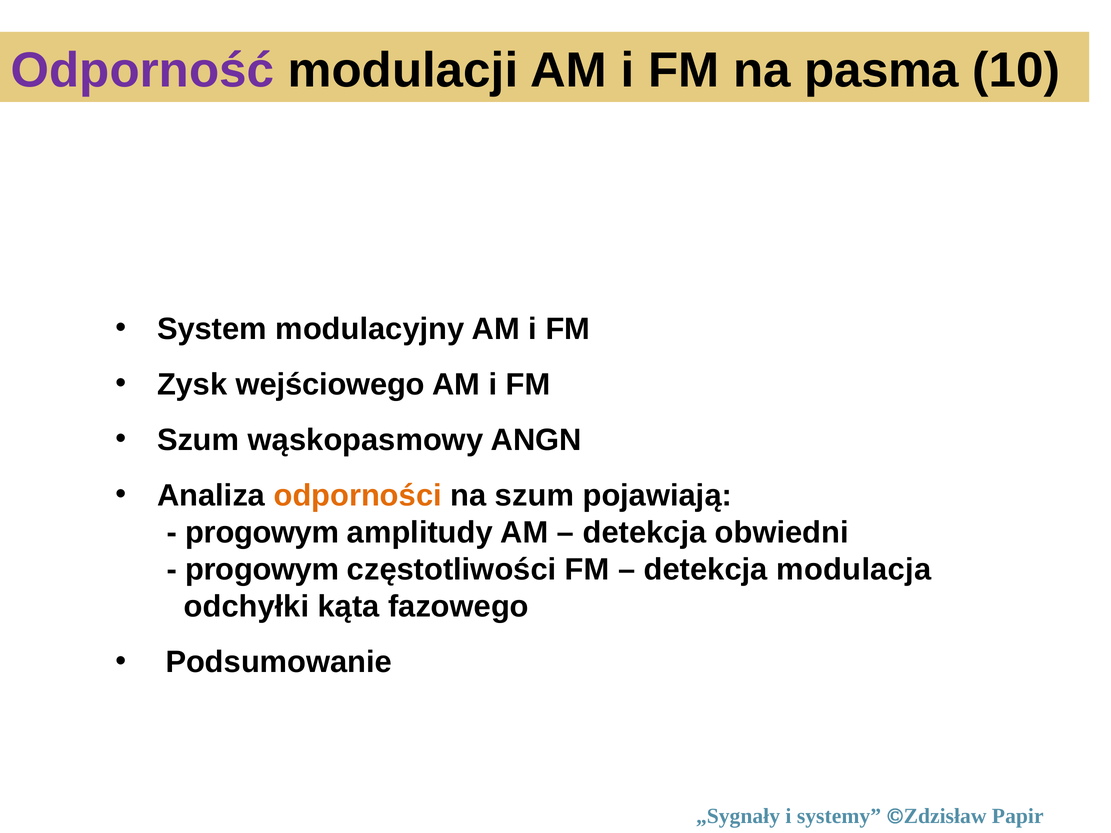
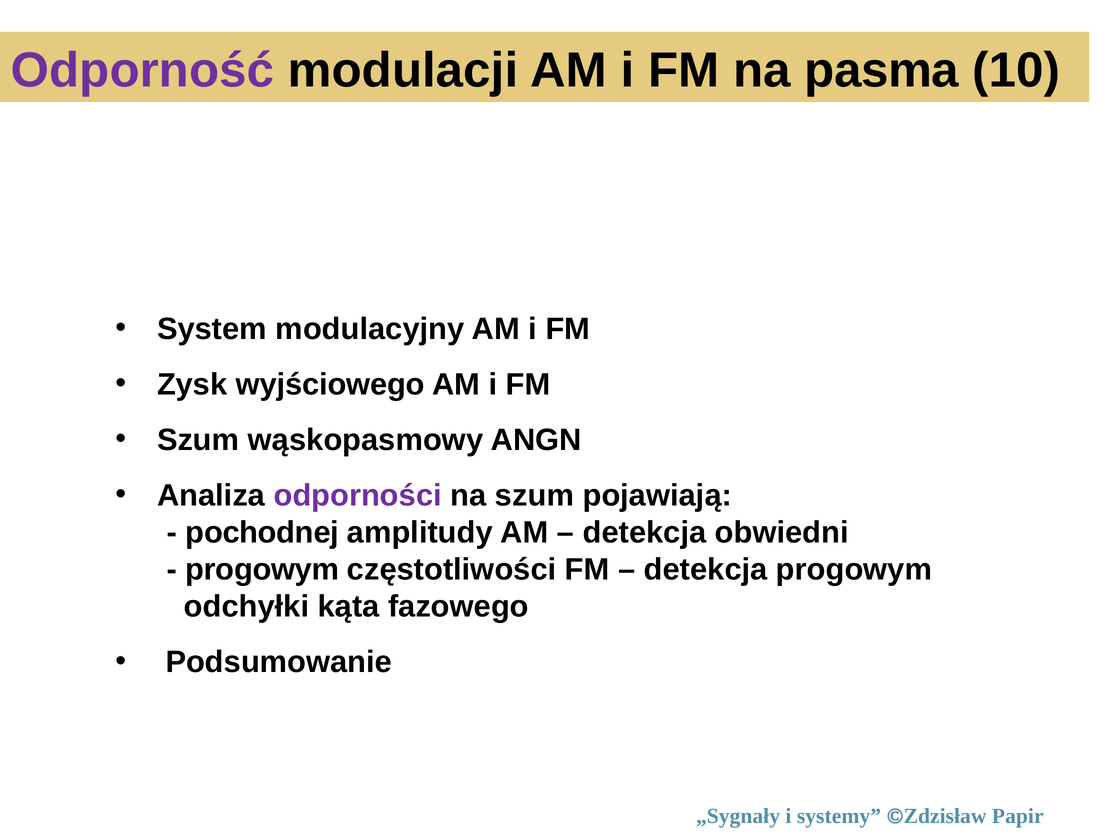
wejściowego: wejściowego -> wyjściowego (330, 385)
odporności colour: orange -> purple (358, 496)
progowym: progowym -> pochodnej (262, 533)
detekcja modulacja: modulacja -> progowym (854, 570)
